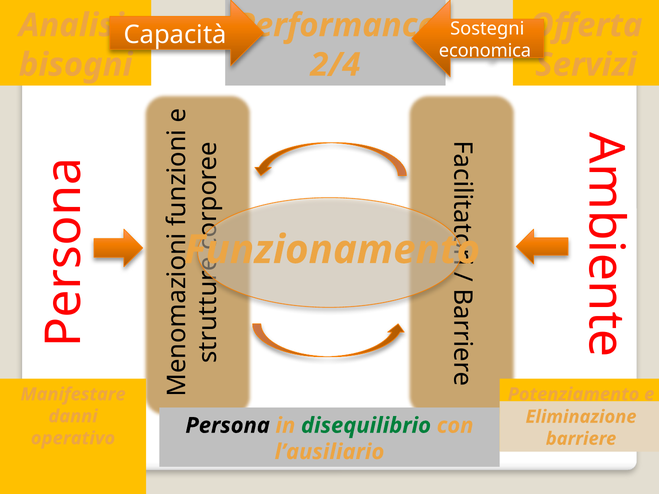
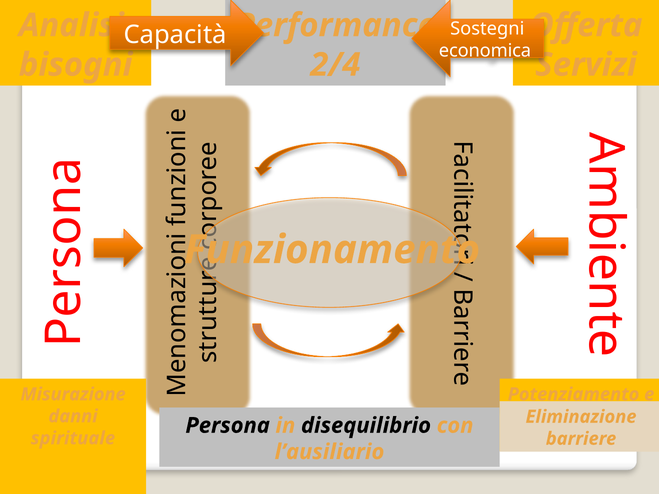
Manifestare: Manifestare -> Misurazione (73, 394)
disequilibrio colour: green -> black (366, 426)
operativo: operativo -> spirituale (73, 438)
